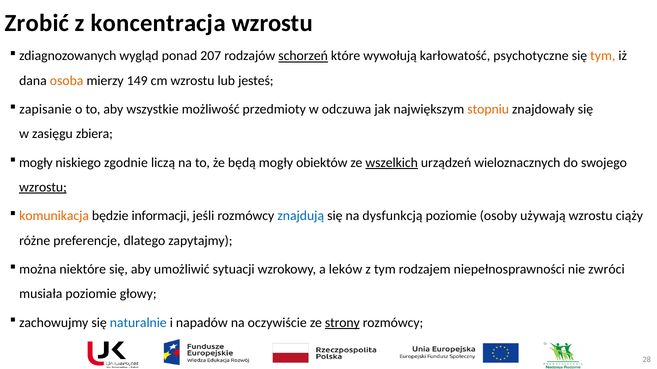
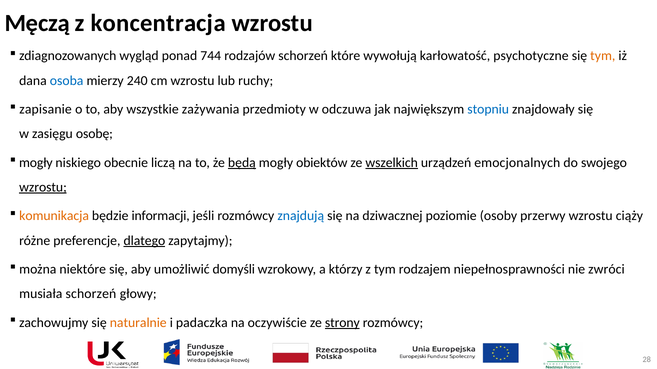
Zrobić: Zrobić -> Męczą (37, 23)
207: 207 -> 744 (211, 56)
schorzeń underline: present -> none (303, 56)
osoba colour: orange -> blue (67, 81)
149: 149 -> 240 (137, 81)
jesteś: jesteś -> ruchy (256, 81)
możliwość: możliwość -> zażywania (211, 109)
stopniu colour: orange -> blue (488, 109)
zbiera: zbiera -> osobę (94, 134)
zgodnie: zgodnie -> obecnie (126, 163)
będą underline: none -> present (242, 163)
wieloznacznych: wieloznacznych -> emocjonalnych (517, 163)
dysfunkcją: dysfunkcją -> dziwacznej (393, 216)
używają: używają -> przerwy (543, 216)
dlatego underline: none -> present (144, 241)
sytuacji: sytuacji -> domyśli (234, 270)
leków: leków -> którzy (346, 270)
musiała poziomie: poziomie -> schorzeń (91, 294)
naturalnie colour: blue -> orange (138, 323)
napadów: napadów -> padaczka (202, 323)
